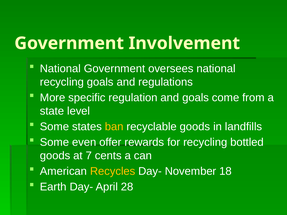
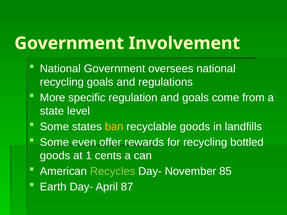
7: 7 -> 1 (89, 156)
Recycles colour: yellow -> light green (113, 171)
18: 18 -> 85 (226, 171)
28: 28 -> 87 (127, 187)
